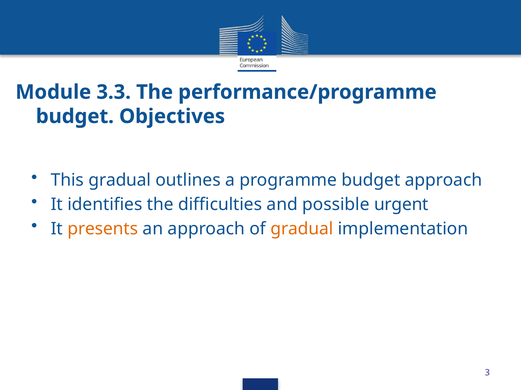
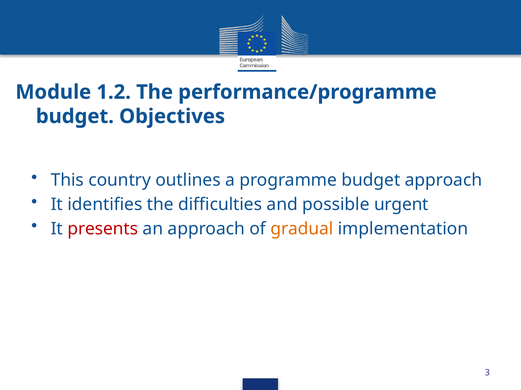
3.3: 3.3 -> 1.2 (114, 92)
This gradual: gradual -> country (120, 181)
presents colour: orange -> red (103, 229)
